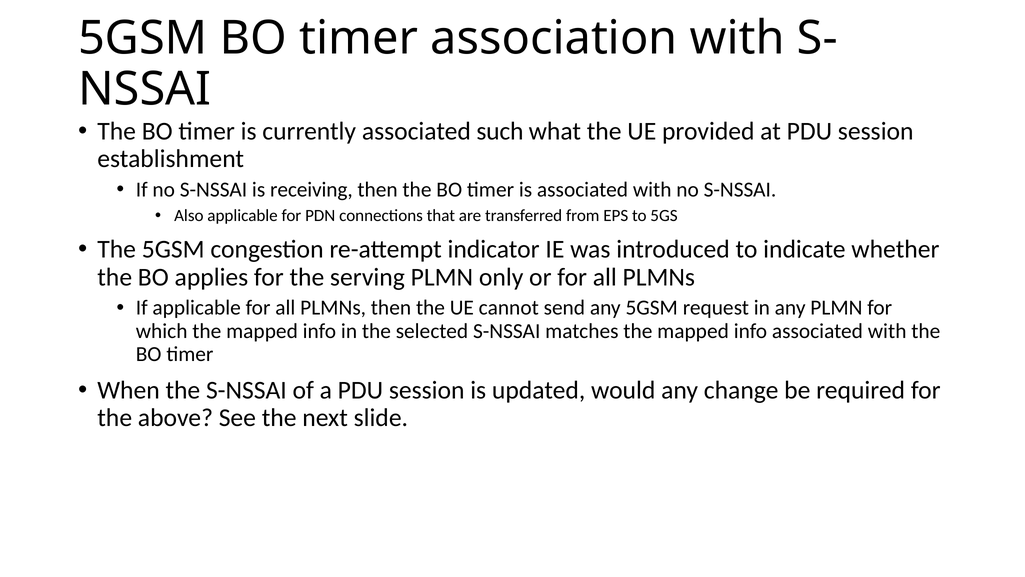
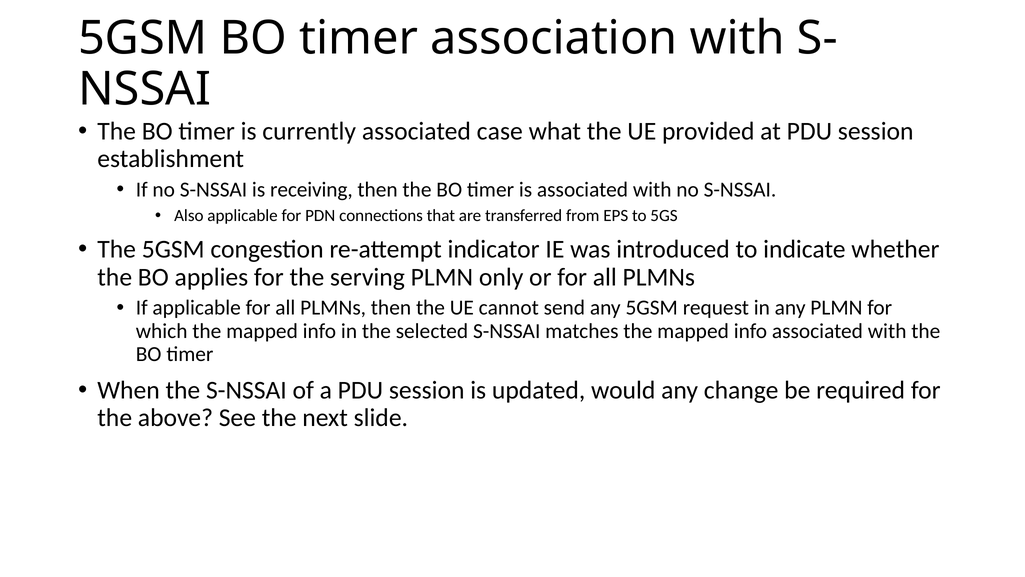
such: such -> case (500, 131)
